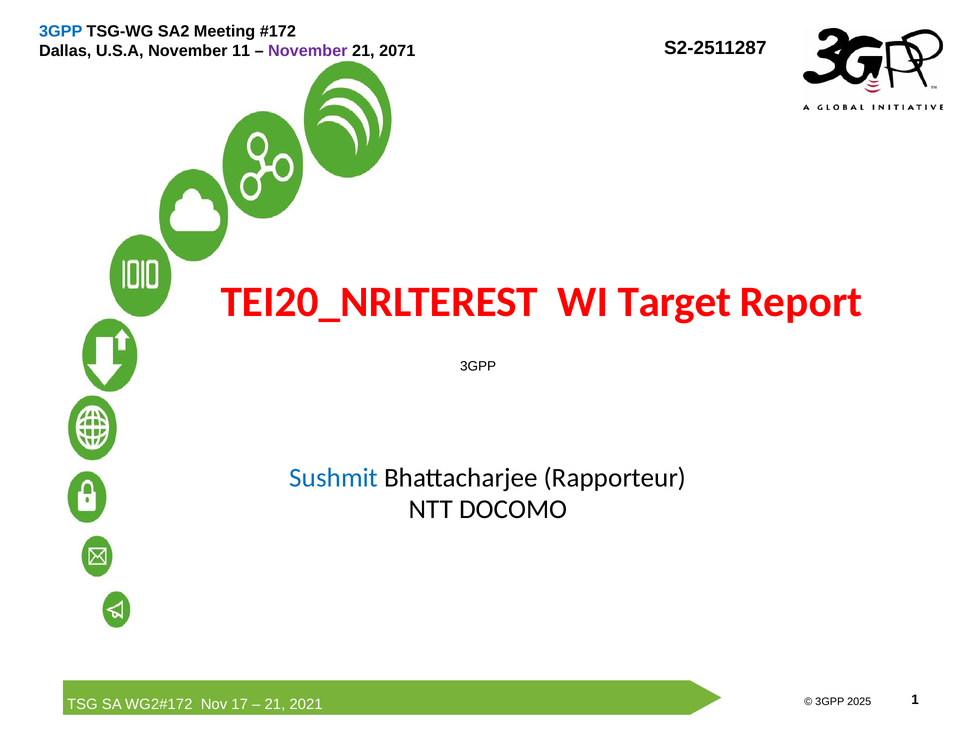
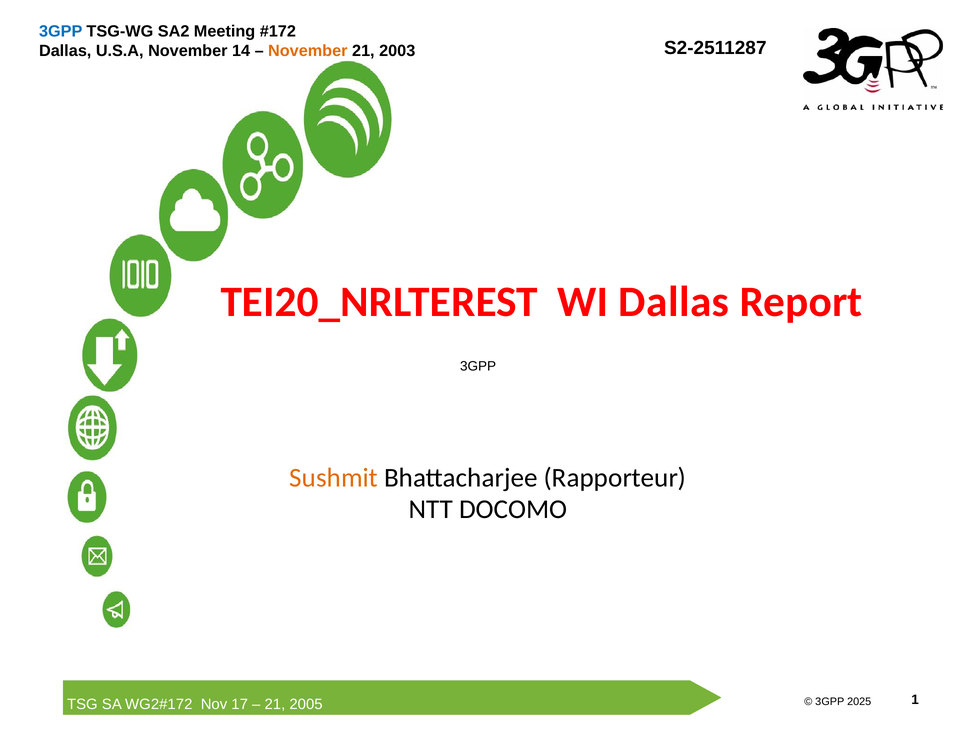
11: 11 -> 14 (241, 51)
November colour: purple -> orange (308, 51)
2071: 2071 -> 2003 (397, 51)
WI Target: Target -> Dallas (674, 302)
Sushmit colour: blue -> orange (334, 478)
2021: 2021 -> 2005 (306, 705)
